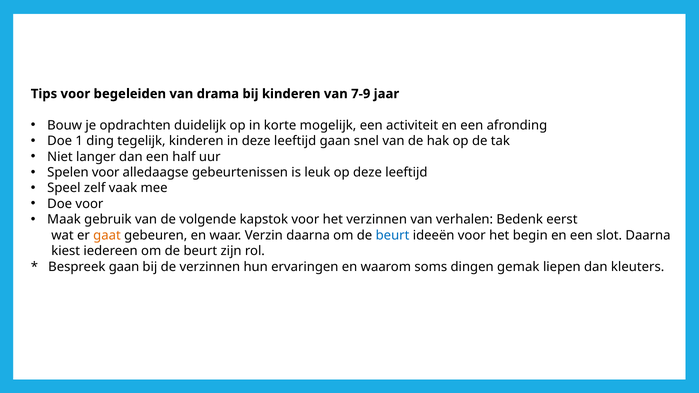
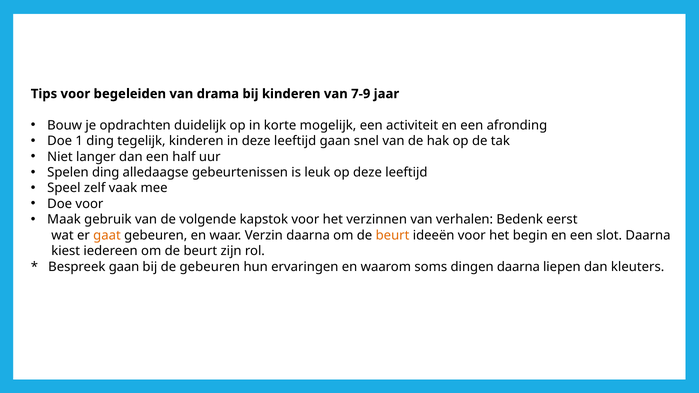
Spelen voor: voor -> ding (106, 172)
beurt colour: blue -> orange (393, 235)
de verzinnen: verzinnen -> gebeuren (210, 267)
dingen gemak: gemak -> daarna (518, 267)
